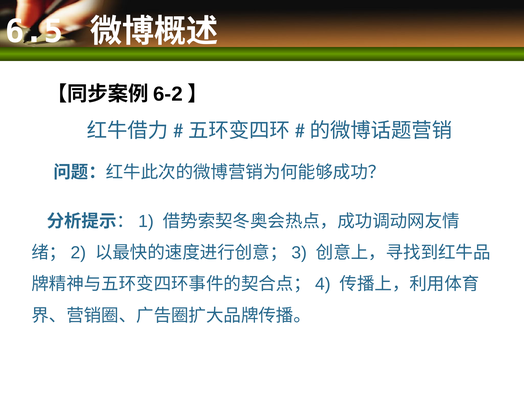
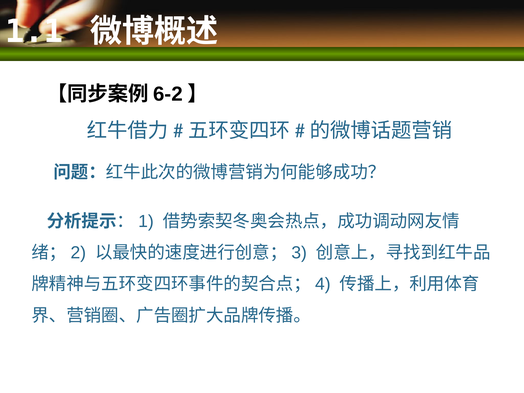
6.5: 6.5 -> 1.1 (34, 31)
